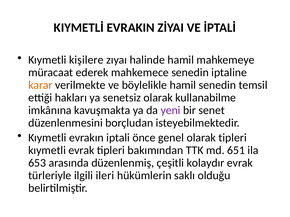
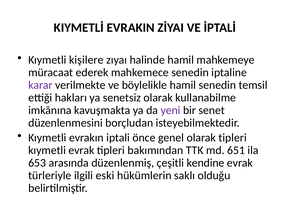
karar colour: orange -> purple (40, 85)
kolaydır: kolaydır -> kendine (206, 163)
ileri: ileri -> eski (105, 176)
